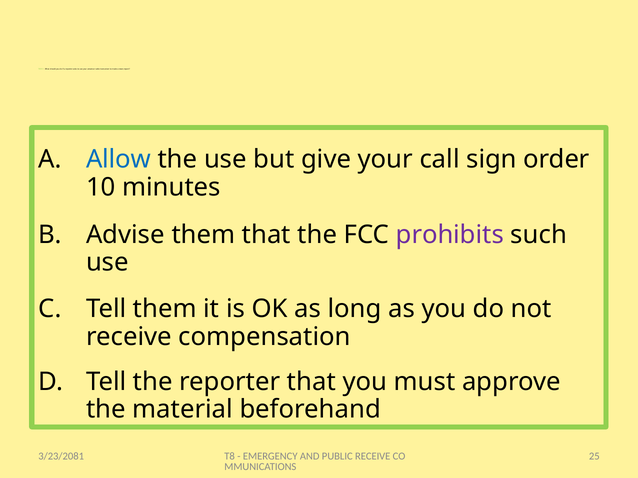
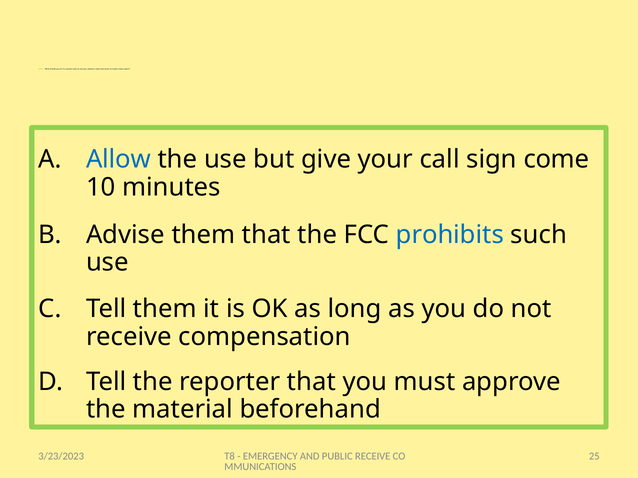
order: order -> come (556, 159)
prohibits colour: purple -> blue (450, 235)
3/23/2081: 3/23/2081 -> 3/23/2023 (61, 457)
